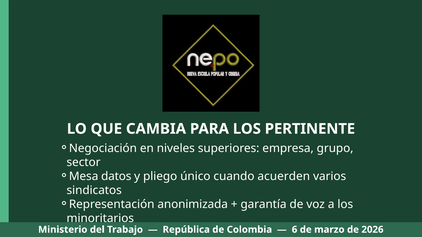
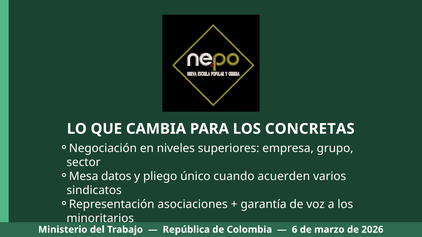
PERTINENTE: PERTINENTE -> CONCRETAS (310, 129)
anonimizada: anonimizada -> asociaciones (193, 205)
